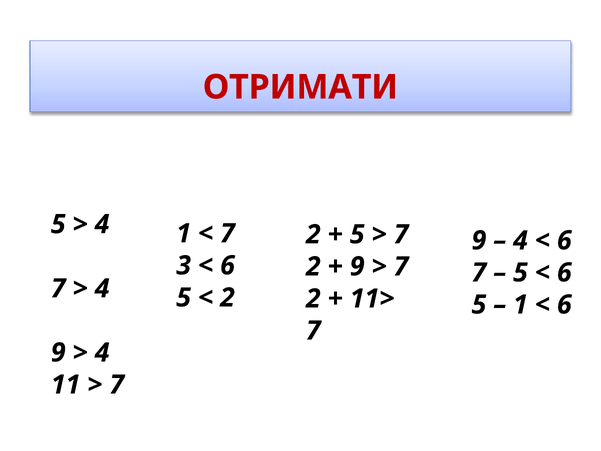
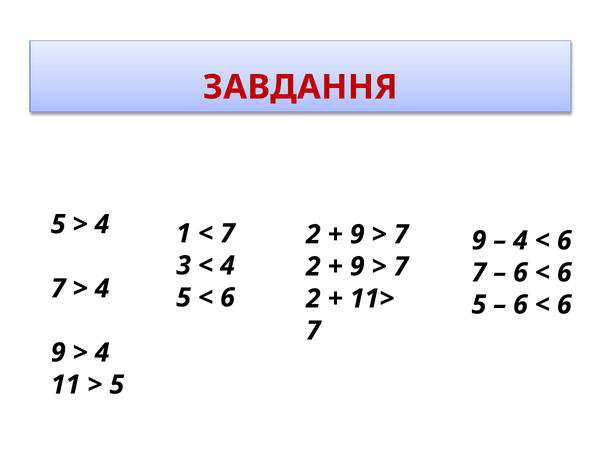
ОТРИМАТИ: ОТРИМАТИ -> ЗАВДАННЯ (300, 87)
5: 5 -> 9 (357, 234)
6: 6 -> 4 (228, 265)
5: 5 -> 6 (520, 273)
2: 2 -> 6 (228, 298)
1: 1 -> 6 (520, 305)
7: 7 -> 5 (117, 385)
